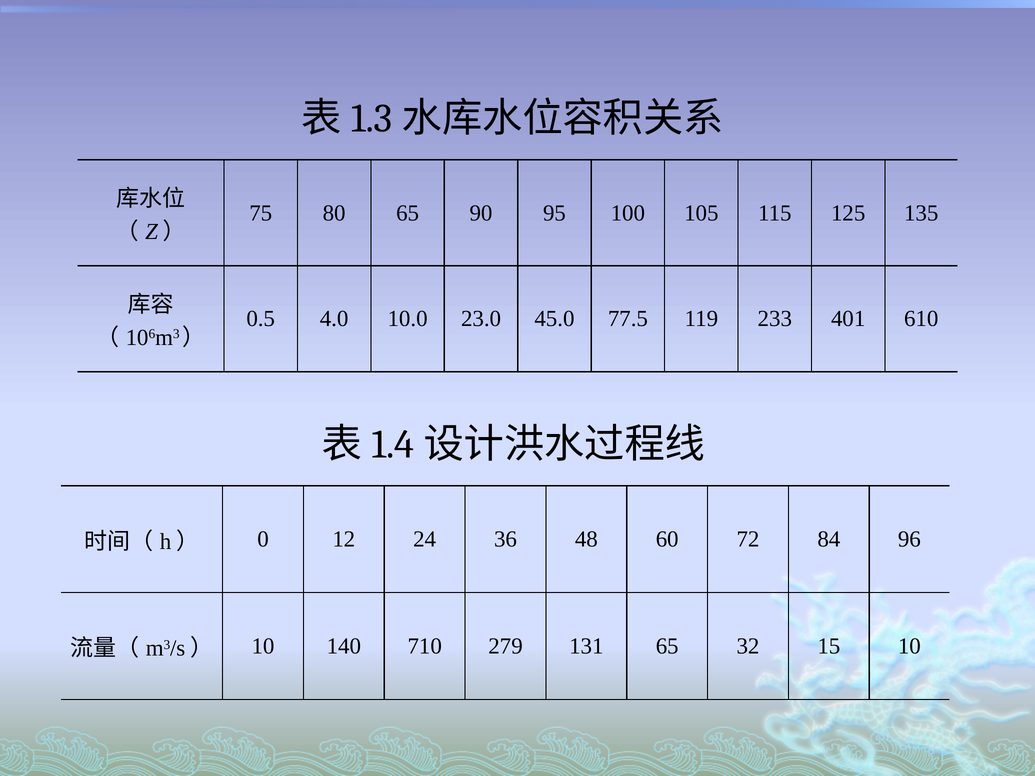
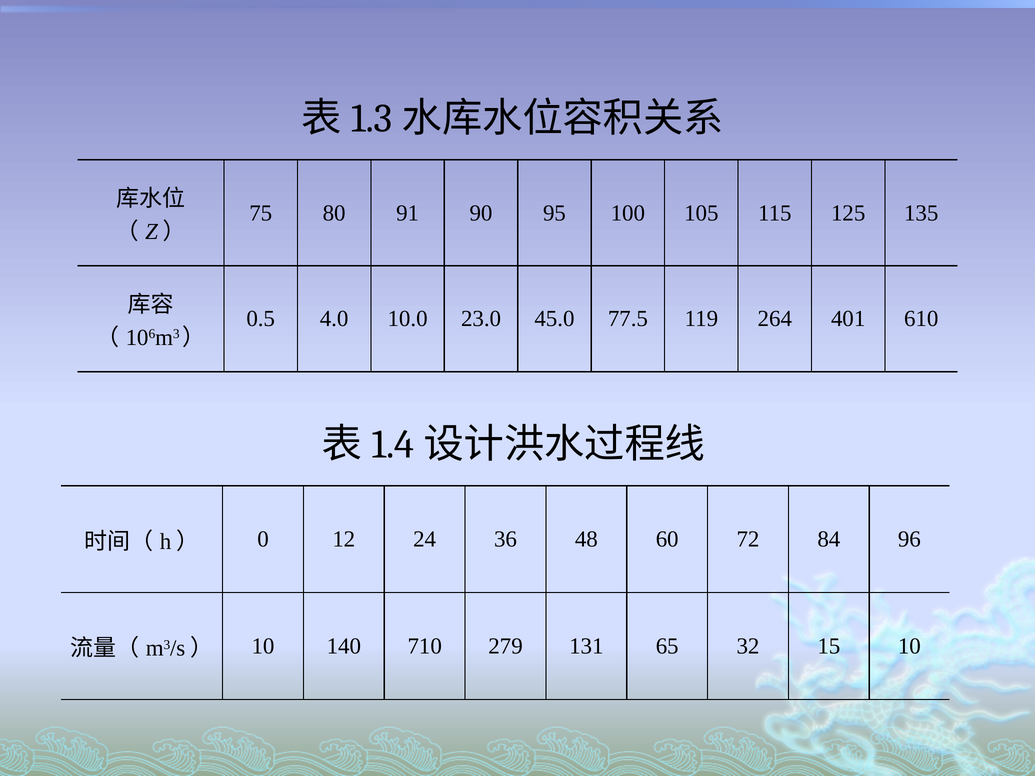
80 65: 65 -> 91 (408, 213)
233: 233 -> 264 (775, 319)
